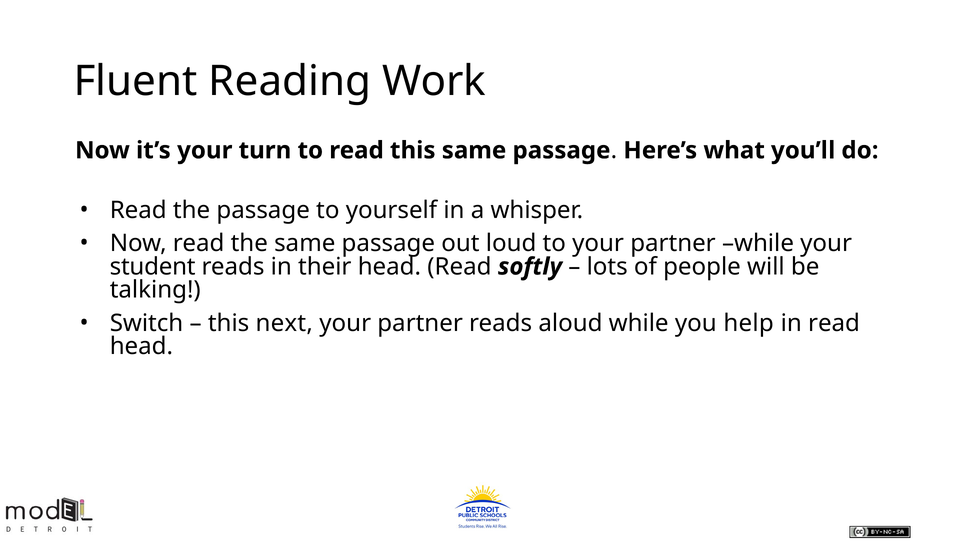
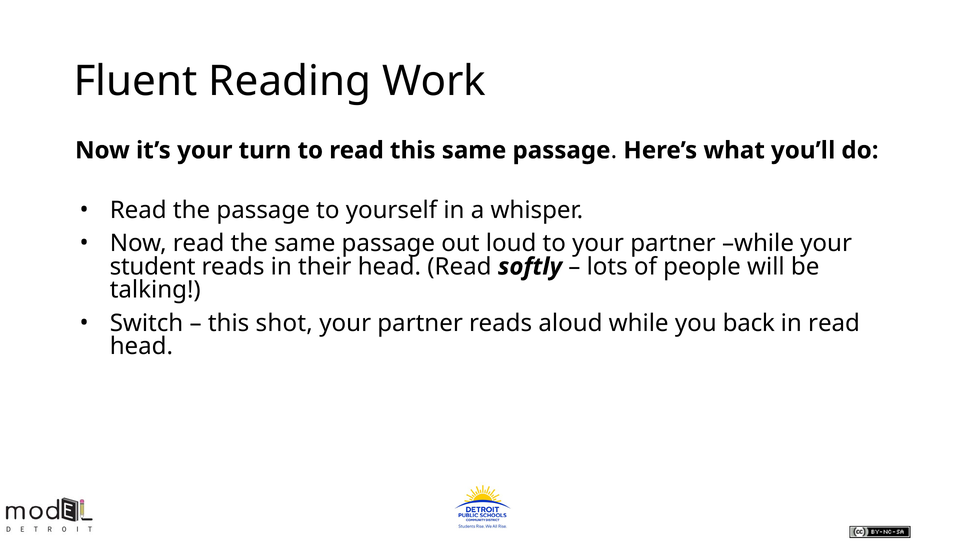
next: next -> shot (284, 323)
help: help -> back (749, 323)
